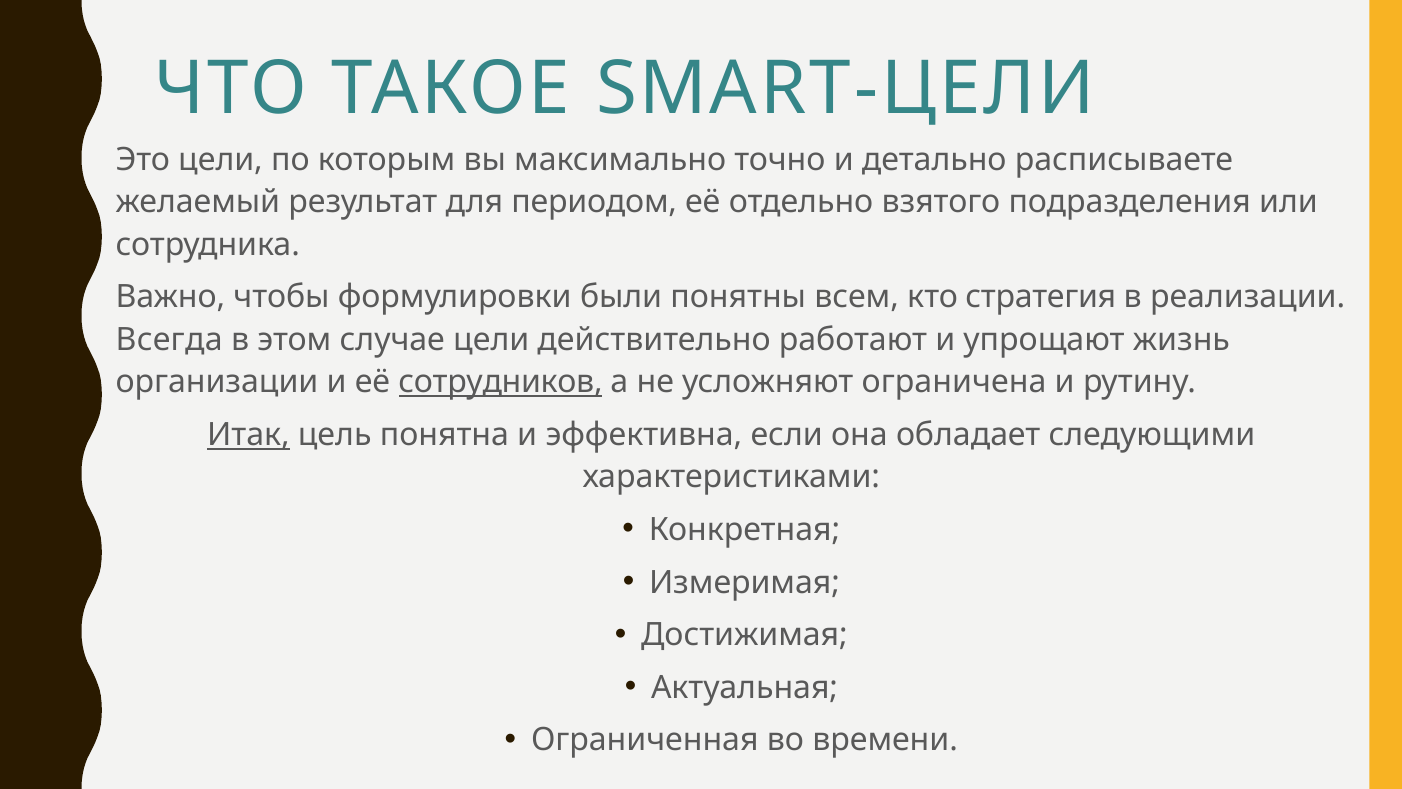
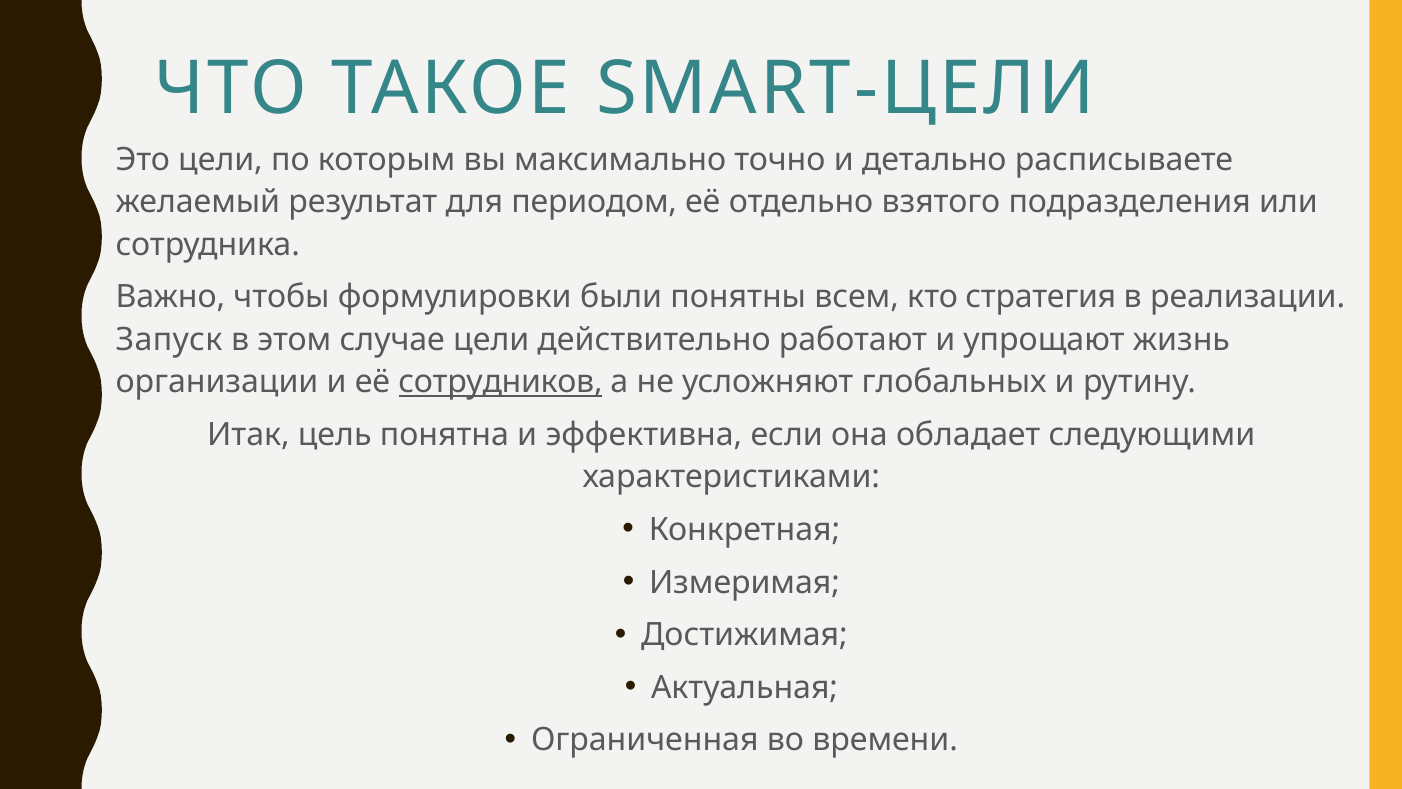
Всегда: Всегда -> Запуск (169, 340)
ограничена: ограничена -> глобальных (954, 382)
Итак underline: present -> none (248, 435)
